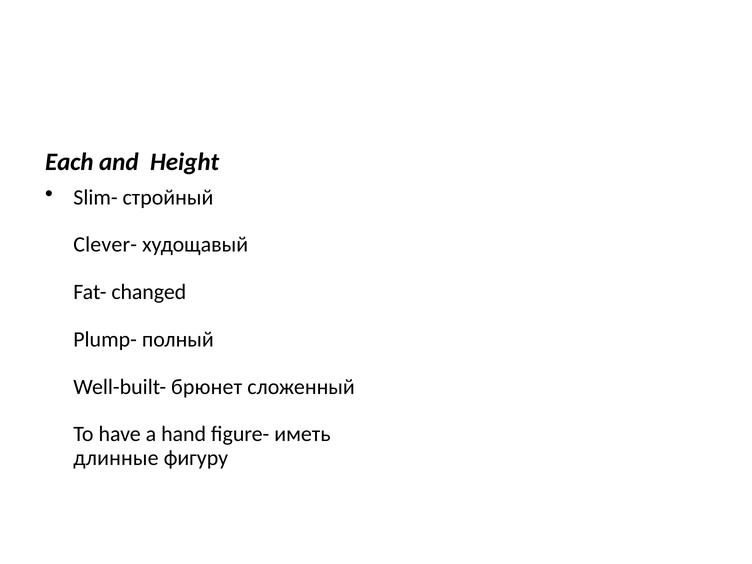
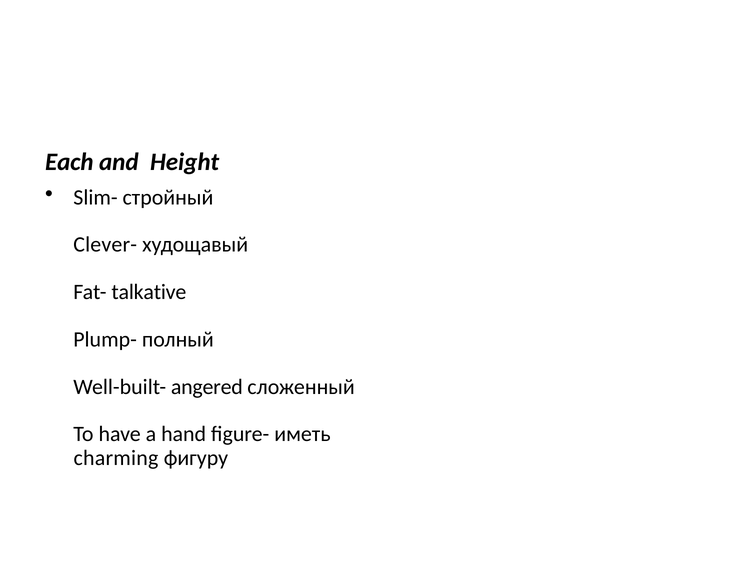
changed: changed -> talkative (149, 292)
брюнет: брюнет -> angered (207, 387)
длинные: длинные -> charming (116, 458)
